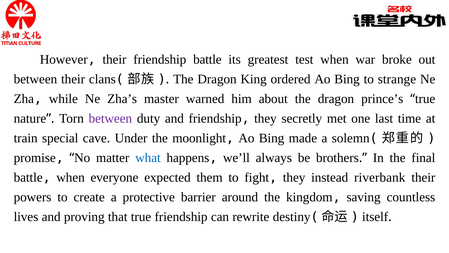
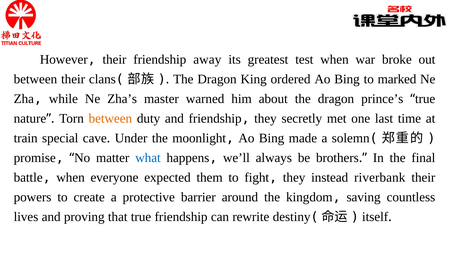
friendship battle: battle -> away (207, 59)
strange: strange -> marked (397, 79)
between colour: purple -> orange (110, 118)
